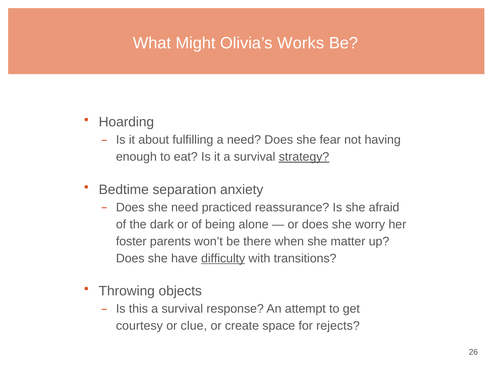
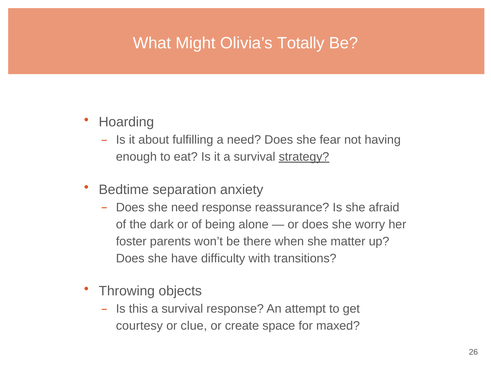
Works: Works -> Totally (301, 43)
need practiced: practiced -> response (227, 207)
difficulty underline: present -> none (223, 259)
rejects: rejects -> maxed (338, 326)
